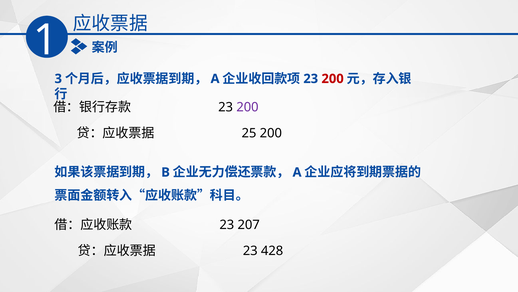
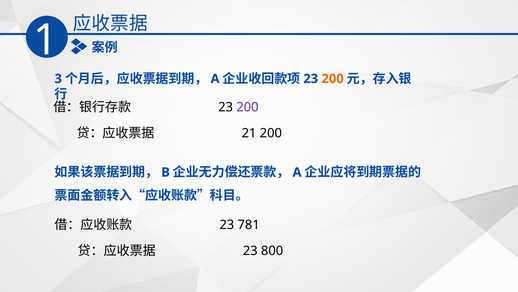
200 colour: red -> orange (333, 79)
25: 25 -> 21 (249, 133)
207: 207 -> 781 (249, 224)
428: 428 -> 800 (272, 250)
